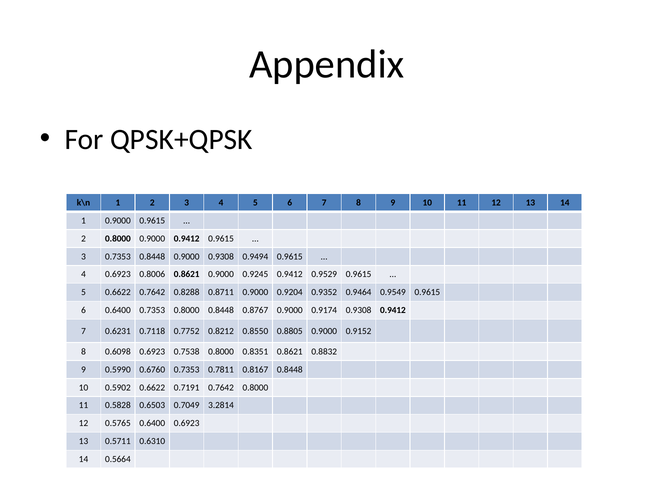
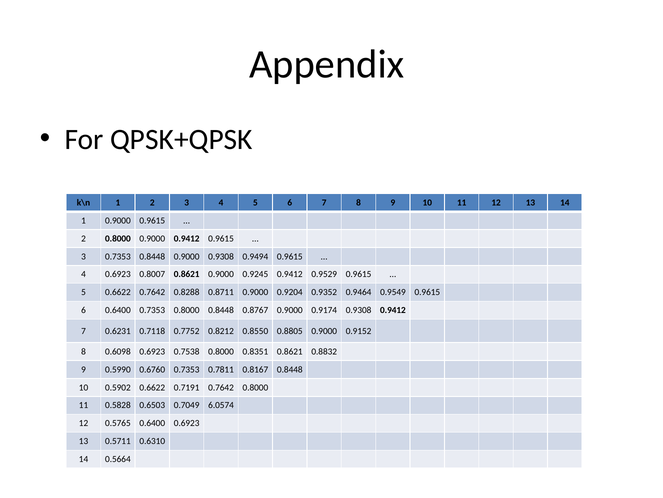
0.8006: 0.8006 -> 0.8007 (152, 274)
3.2814: 3.2814 -> 6.0574 (221, 405)
